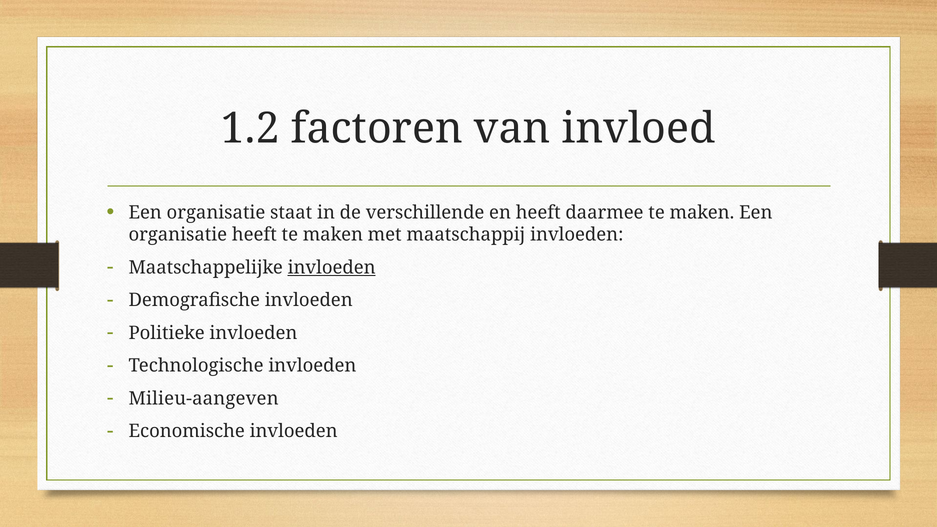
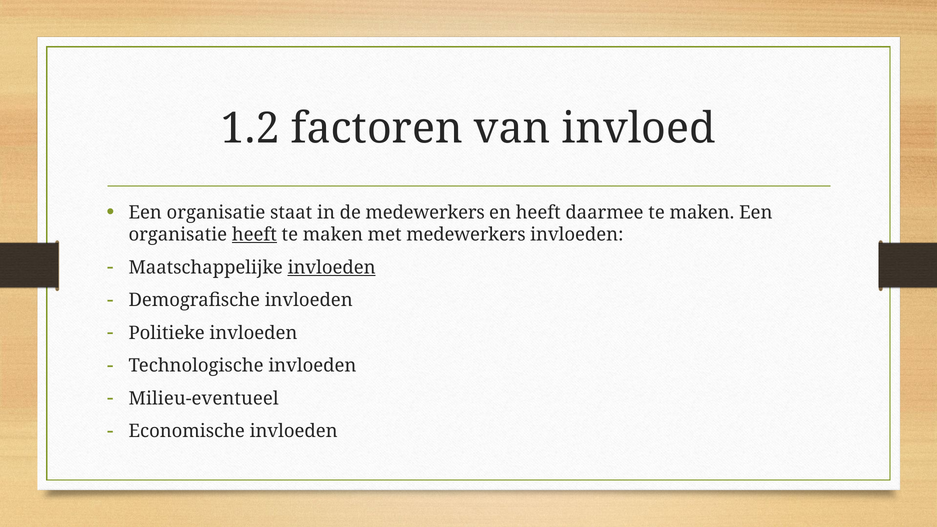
de verschillende: verschillende -> medewerkers (425, 212)
heeft underline: none -> present (254, 235)
met maatschappij: maatschappij -> medewerkers (466, 235)
Milieu-aangeven: Milieu-aangeven -> Milieu-eventueel (204, 399)
